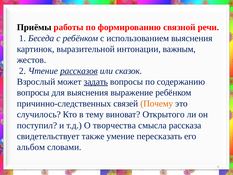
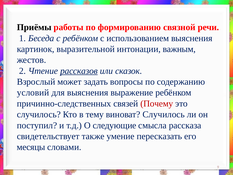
задать underline: present -> none (96, 82)
вопросы: вопросы -> условий (33, 93)
Почему colour: orange -> red (157, 103)
виноват Открытого: Открытого -> Случилось (164, 114)
творчества: творчества -> следующие (114, 125)
альбом: альбом -> месяцы (31, 147)
